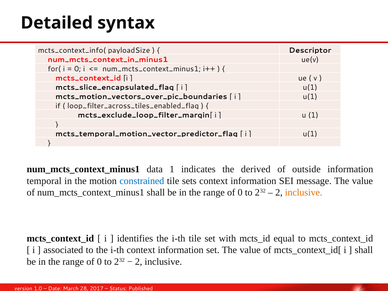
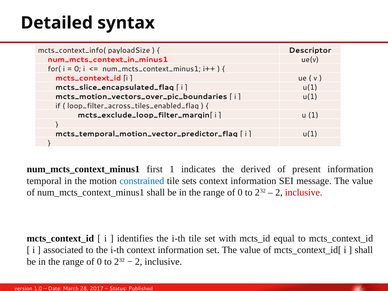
data: data -> first (155, 169)
outside: outside -> present (306, 169)
inclusive colour: orange -> red (304, 192)
